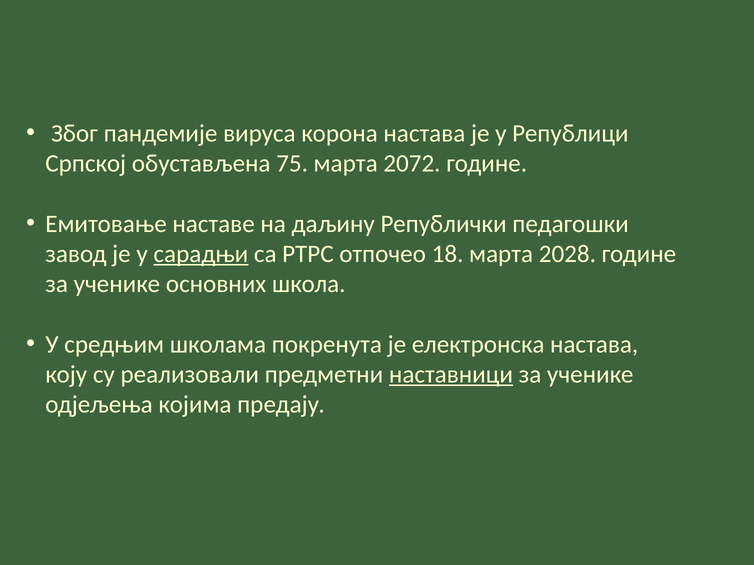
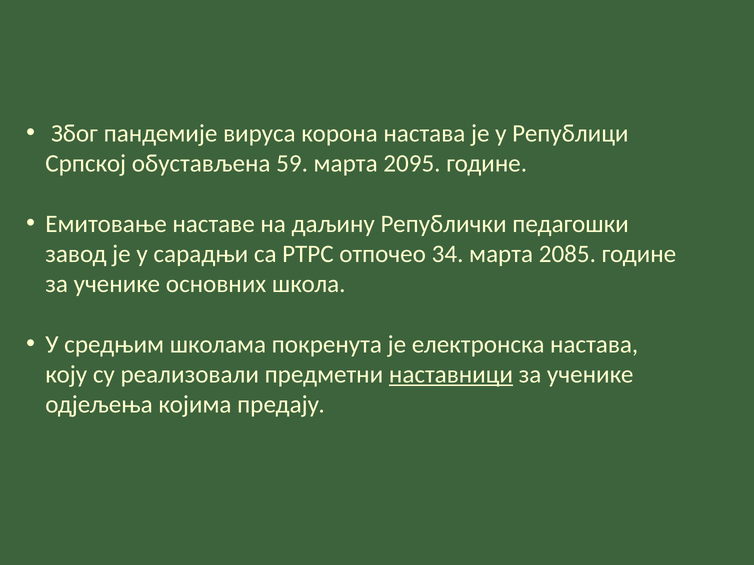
75: 75 -> 59 (292, 164)
2072: 2072 -> 2095 (412, 164)
сарадњи underline: present -> none (201, 254)
18: 18 -> 34 (448, 254)
2028: 2028 -> 2085 (567, 254)
